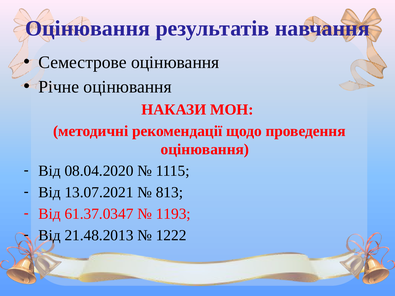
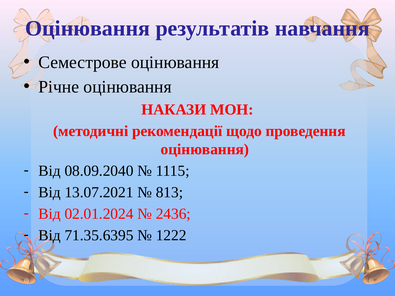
08.04.2020: 08.04.2020 -> 08.09.2040 (99, 171)
61.37.0347: 61.37.0347 -> 02.01.2024 (99, 214)
1193: 1193 -> 2436 (173, 214)
21.48.2013: 21.48.2013 -> 71.35.6395 (99, 236)
